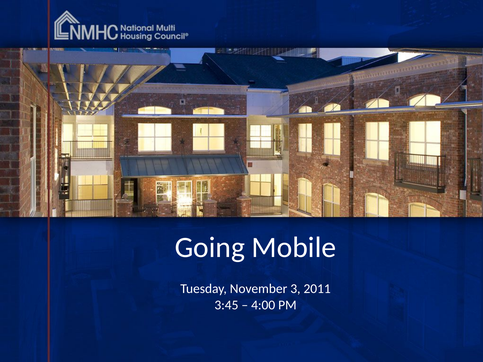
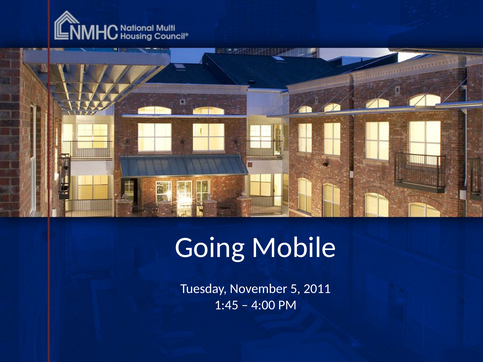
3: 3 -> 5 (295, 289)
3:45: 3:45 -> 1:45 (226, 305)
